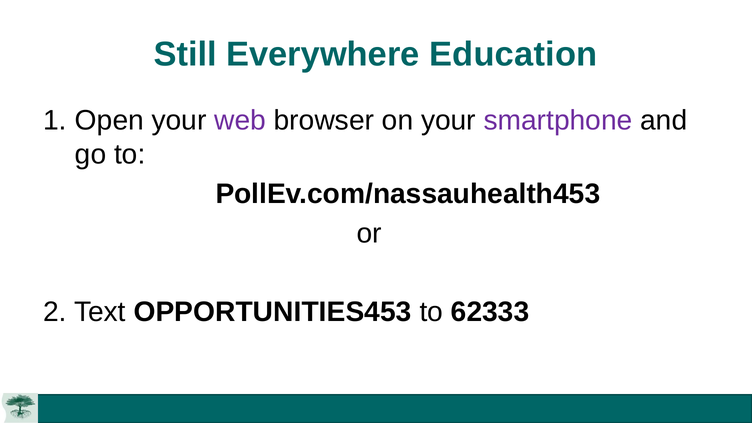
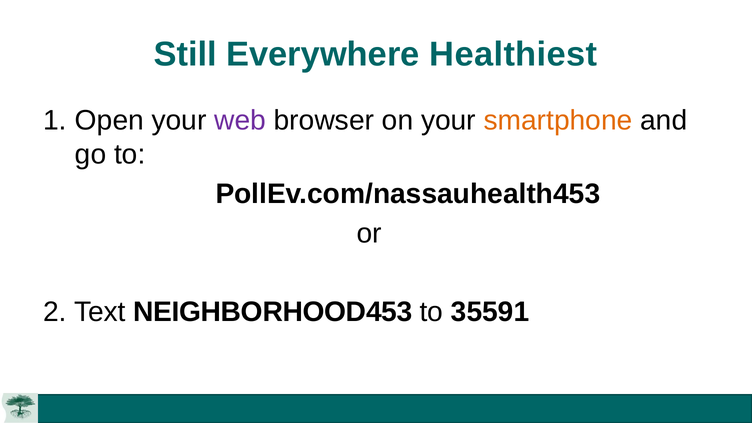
Education: Education -> Healthiest (513, 55)
smartphone colour: purple -> orange (558, 120)
OPPORTUNITIES453: OPPORTUNITIES453 -> NEIGHBORHOOD453 (273, 312)
62333: 62333 -> 35591 (490, 312)
